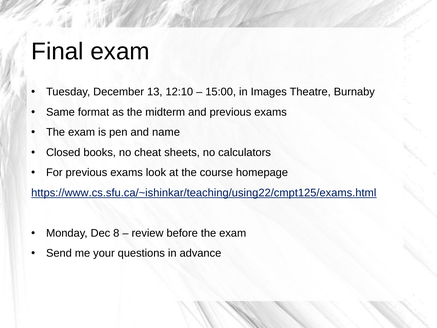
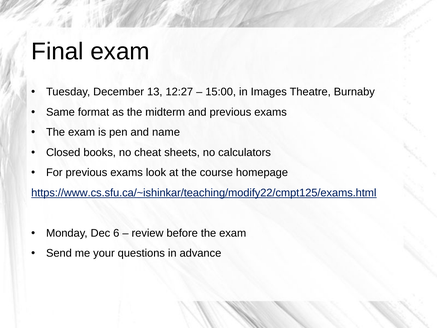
12:10: 12:10 -> 12:27 (179, 92)
https://www.cs.sfu.ca/~ishinkar/teaching/using22/cmpt125/exams.html: https://www.cs.sfu.ca/~ishinkar/teaching/using22/cmpt125/exams.html -> https://www.cs.sfu.ca/~ishinkar/teaching/modify22/cmpt125/exams.html (204, 193)
8: 8 -> 6 (116, 233)
